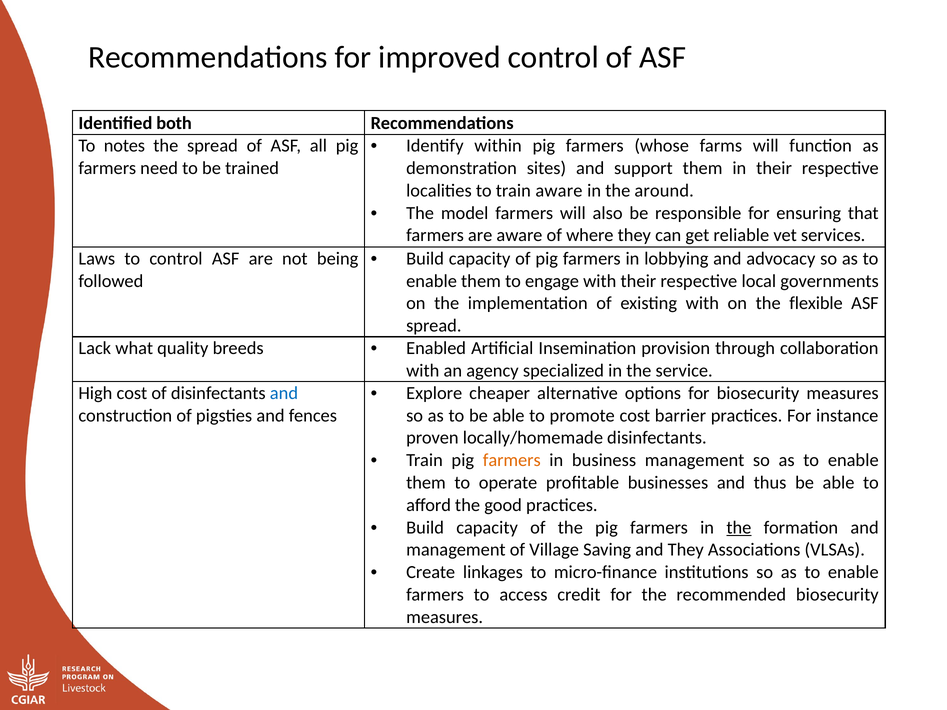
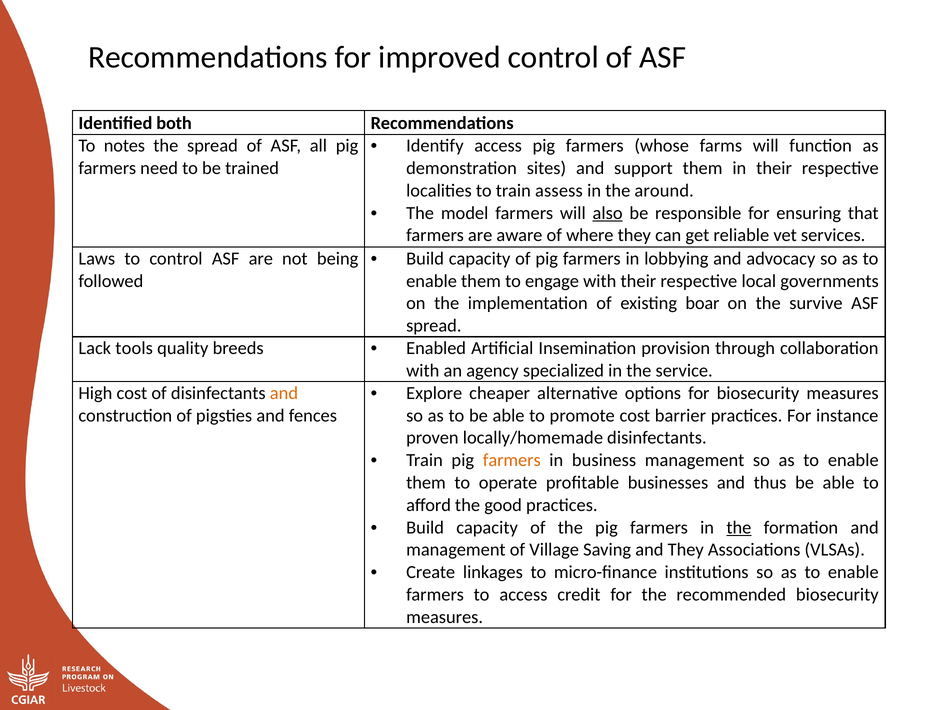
Identify within: within -> access (498, 146)
train aware: aware -> assess (559, 191)
also underline: none -> present (608, 213)
existing with: with -> boar (702, 303)
flexible: flexible -> survive (816, 303)
what: what -> tools (134, 348)
and colour: blue -> orange (284, 393)
